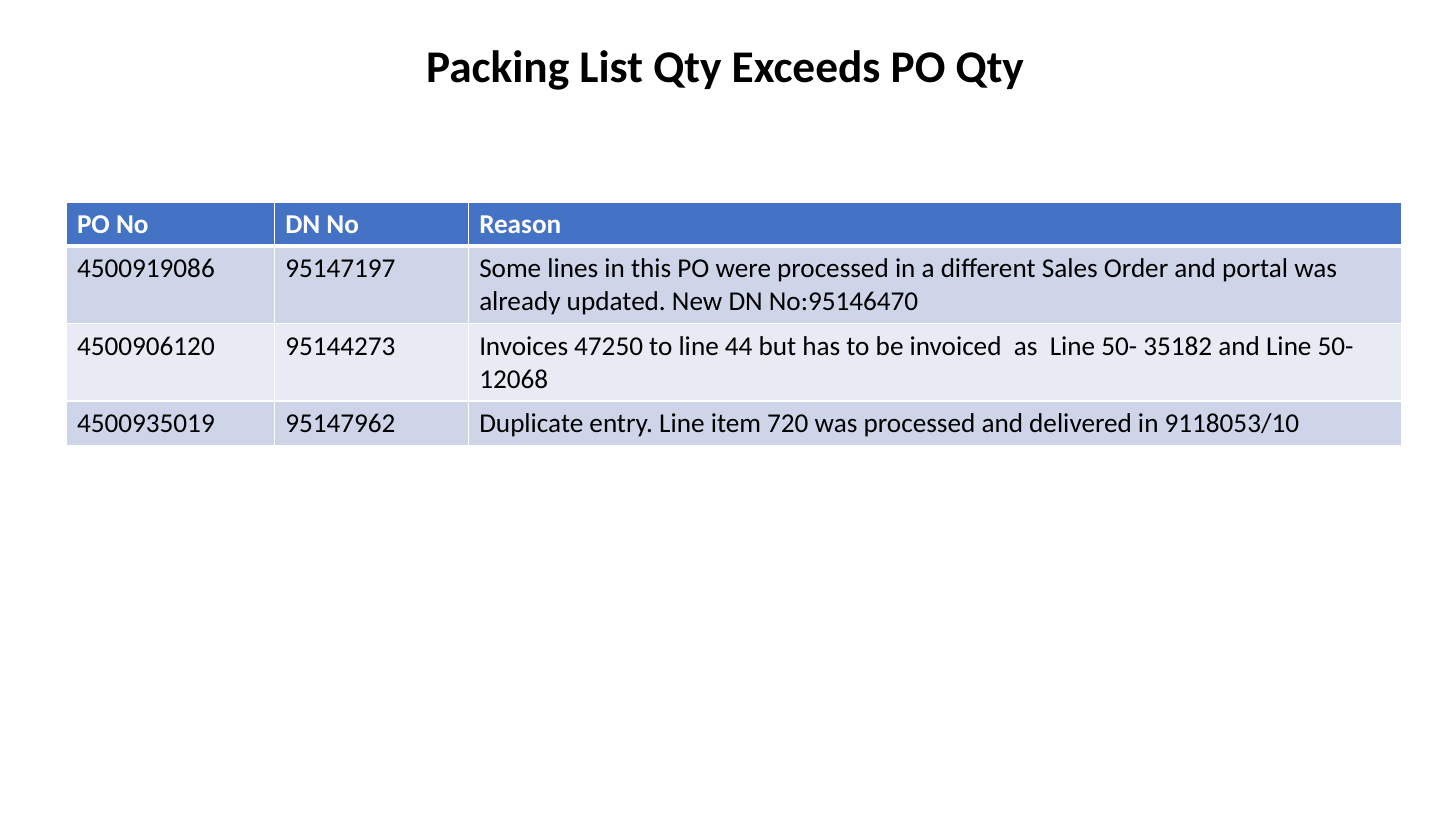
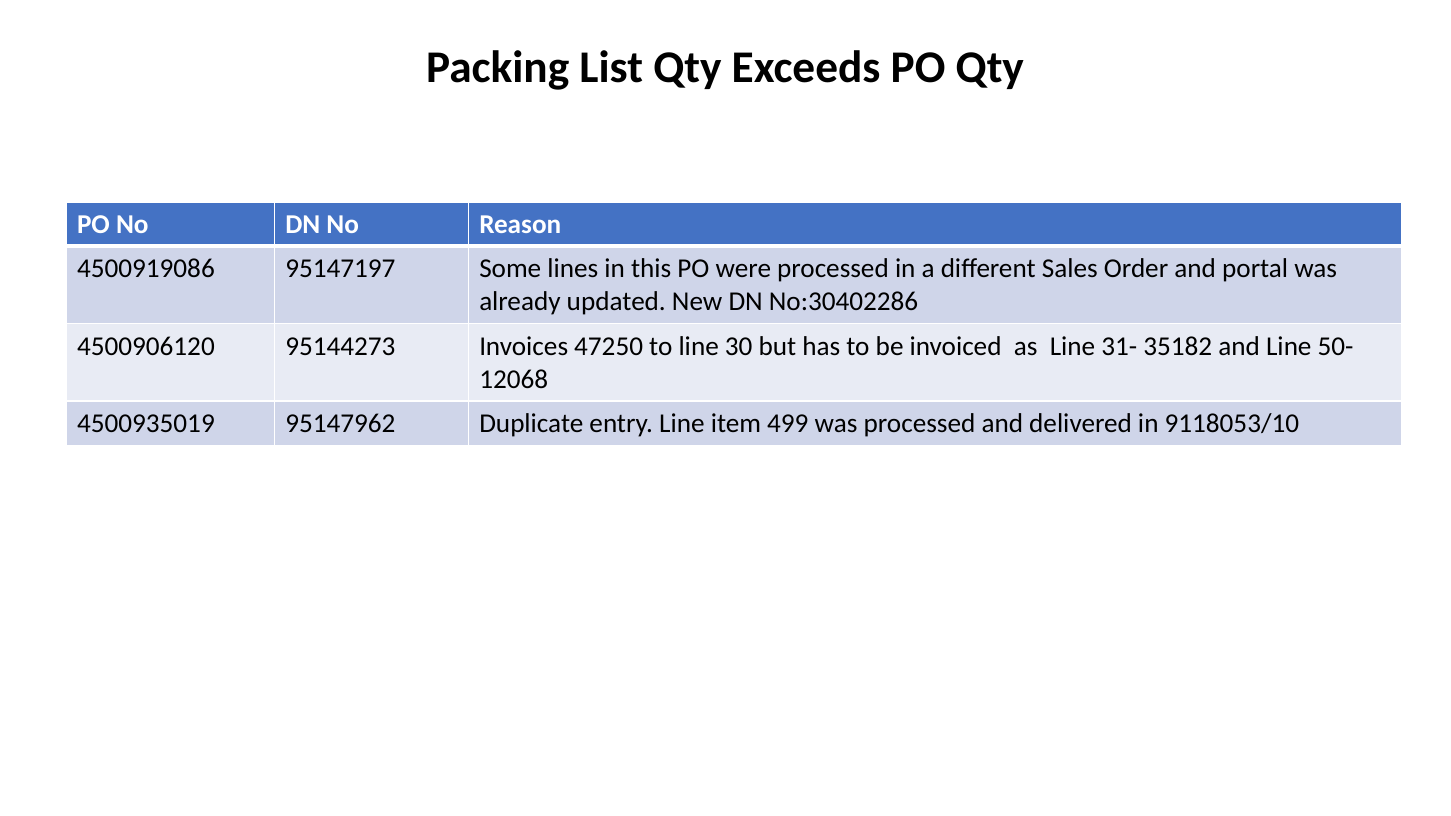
No:95146470: No:95146470 -> No:30402286 (844, 302)
44: 44 -> 30 (739, 346)
as Line 50-: 50- -> 31- (1119, 346)
720: 720 -> 499 (788, 424)
